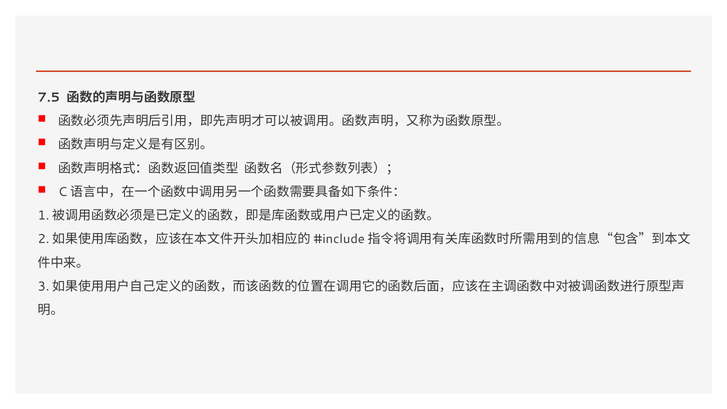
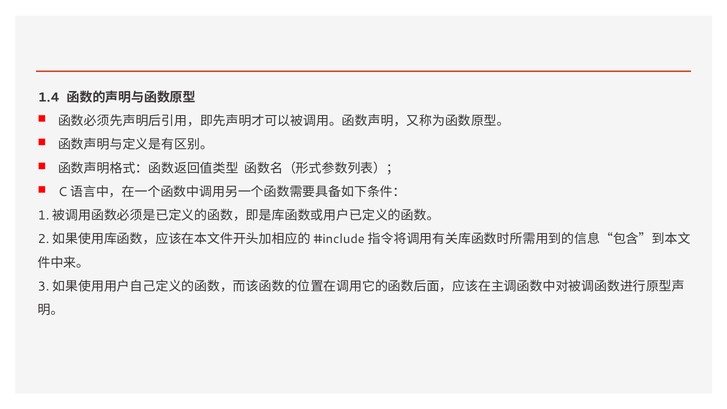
7.5: 7.5 -> 1.4 (49, 97)
